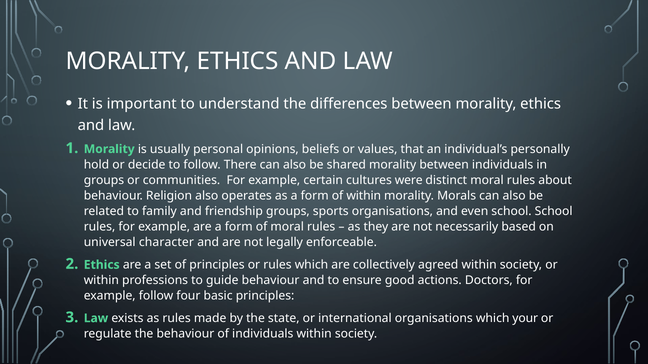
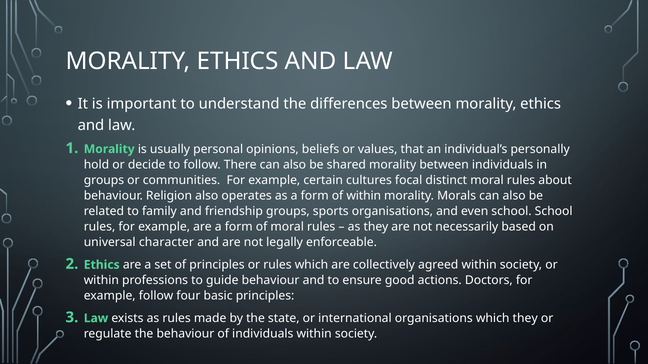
were: were -> focal (409, 180)
which your: your -> they (525, 319)
